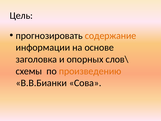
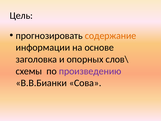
произведению colour: orange -> purple (90, 71)
